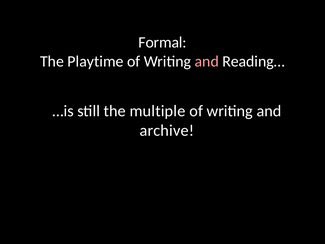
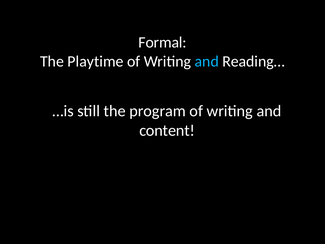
and colour: pink -> light blue (207, 61)
multiple: multiple -> program (158, 111)
archive: archive -> content (167, 130)
